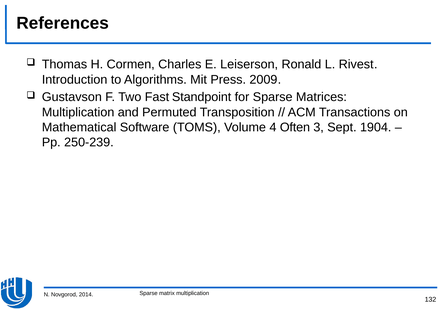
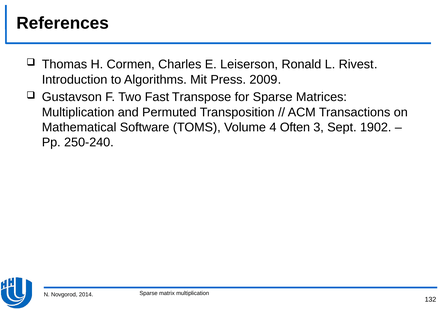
Standpoint: Standpoint -> Transpose (202, 97)
1904: 1904 -> 1902 (376, 127)
250-239: 250-239 -> 250-240 (89, 142)
